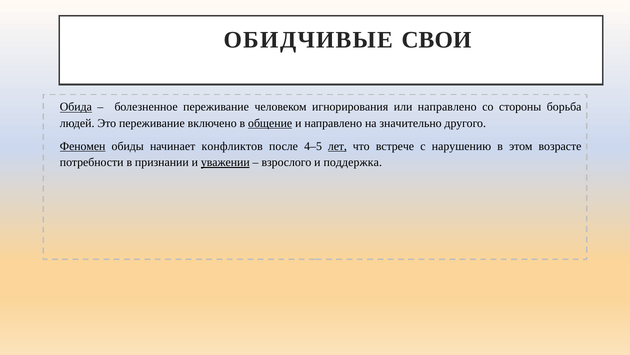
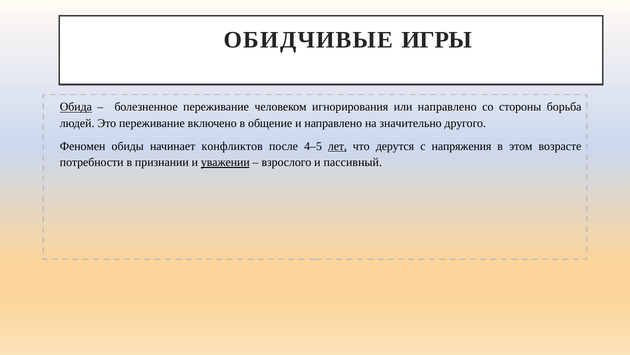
СВОИ: СВОИ -> ИГРЫ (437, 40)
общение underline: present -> none (270, 123)
Феномен underline: present -> none (83, 146)
встрече: встрече -> дерутся (395, 146)
нарушению: нарушению -> напряжения (462, 146)
поддержка: поддержка -> пассивный (353, 162)
